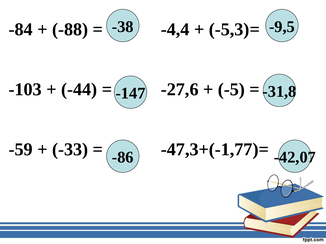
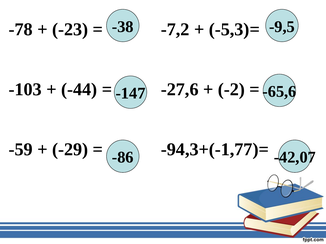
-84: -84 -> -78 (21, 29)
-88: -88 -> -23 (70, 29)
-4,4: -4,4 -> -7,2 (175, 29)
-5: -5 -> -2 (231, 90)
-31,8: -31,8 -> -65,6 (279, 92)
-33: -33 -> -29 (70, 150)
-47,3+(-1,77)=: -47,3+(-1,77)= -> -94,3+(-1,77)= (215, 150)
